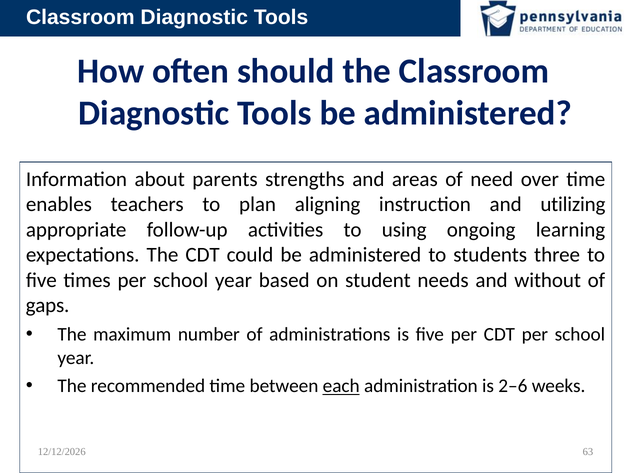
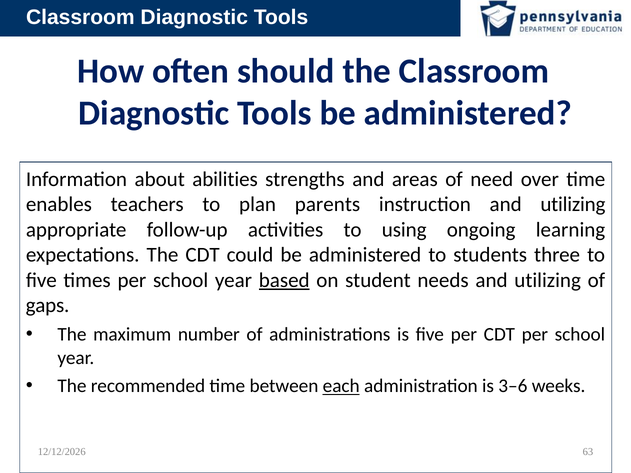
parents: parents -> abilities (225, 179)
aligning: aligning -> parents (328, 205)
based underline: none -> present (284, 280)
needs and without: without -> utilizing (548, 280)
2–6: 2–6 -> 3–6 (513, 386)
